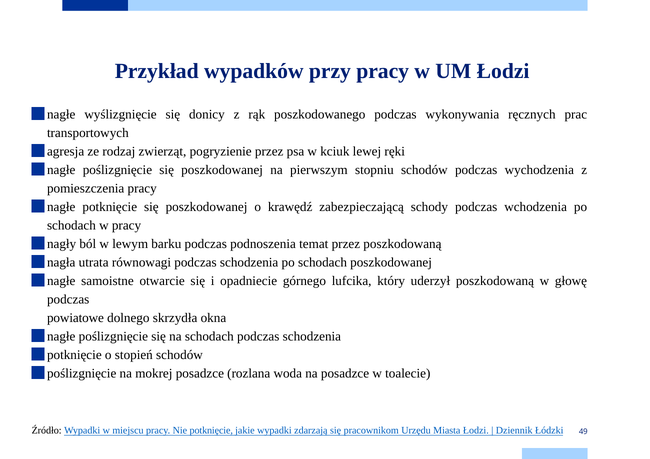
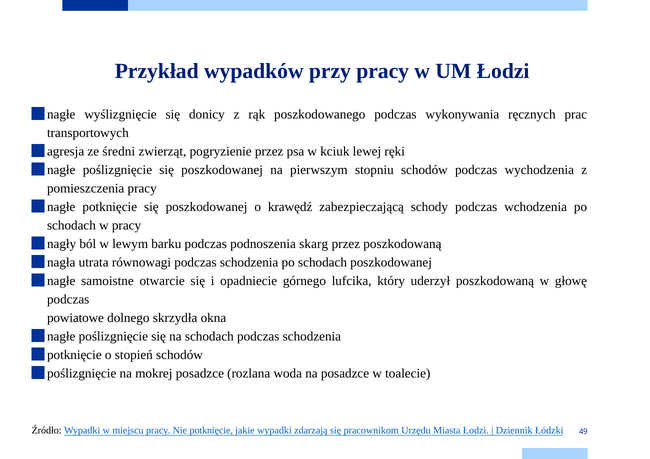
rodzaj: rodzaj -> średni (119, 151)
temat: temat -> skarg (314, 244)
